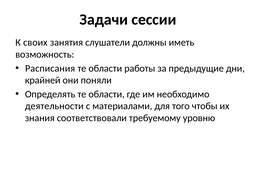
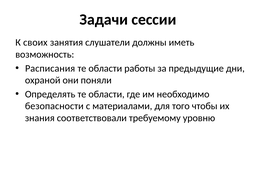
крайней: крайней -> охраной (43, 80)
деятельности: деятельности -> безопасности (54, 106)
